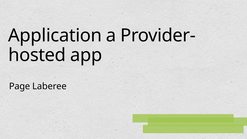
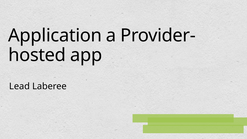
Page: Page -> Lead (19, 86)
